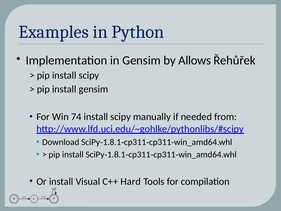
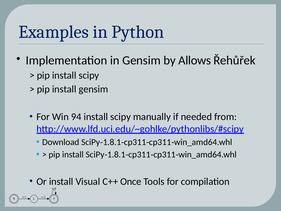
74: 74 -> 94 (76, 117)
Hard: Hard -> Once (131, 181)
